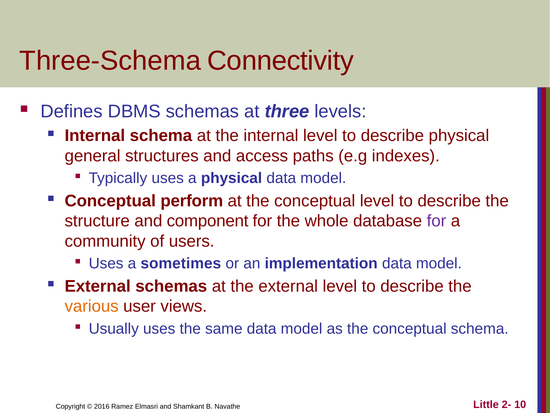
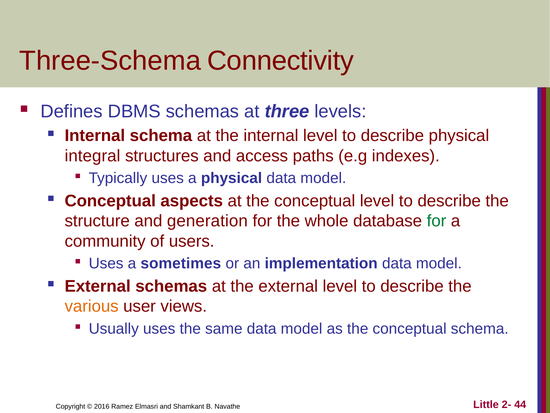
general: general -> integral (92, 156)
perform: perform -> aspects (192, 201)
component: component -> generation (207, 221)
for colour: purple -> green (436, 221)
10: 10 -> 44 (520, 404)
